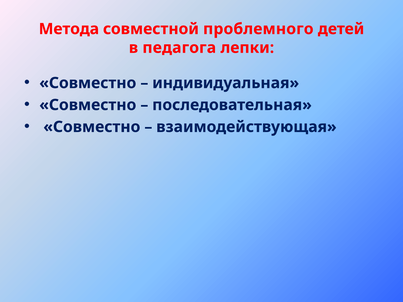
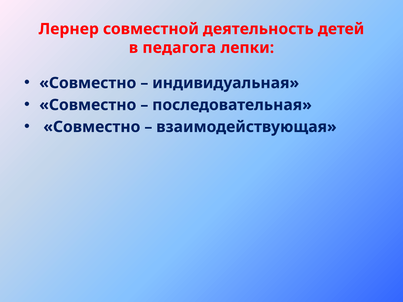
Метода: Метода -> Лернер (69, 29)
проблемного: проблемного -> деятельность (258, 29)
